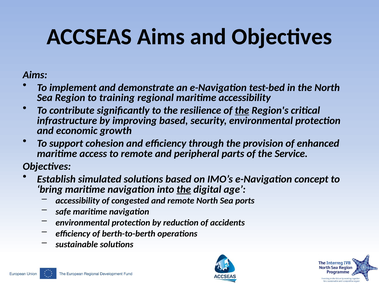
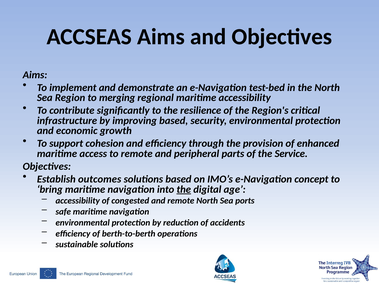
training: training -> merging (117, 98)
the underline: present -> none (242, 111)
simulated: simulated -> outcomes (100, 179)
